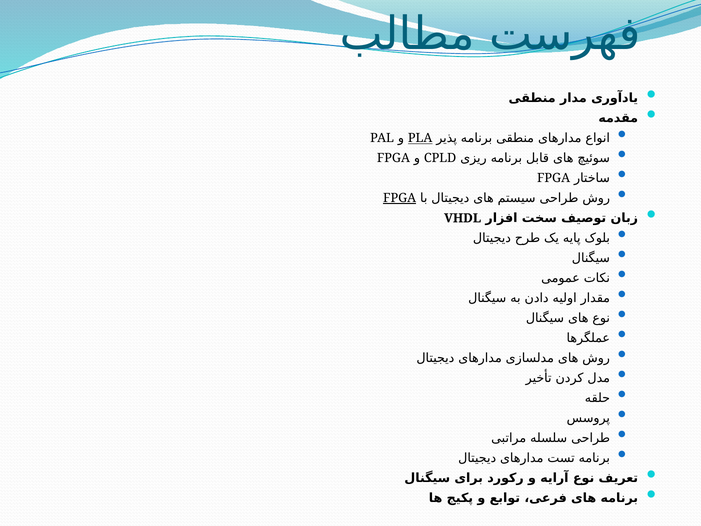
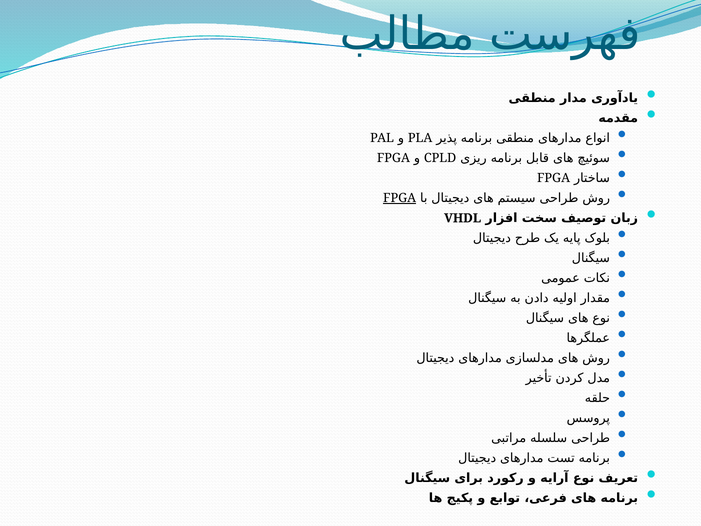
PLA underline: present -> none (420, 138)
